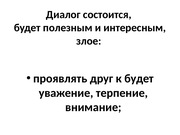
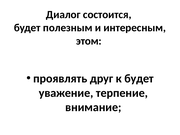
злое: злое -> этом (89, 41)
